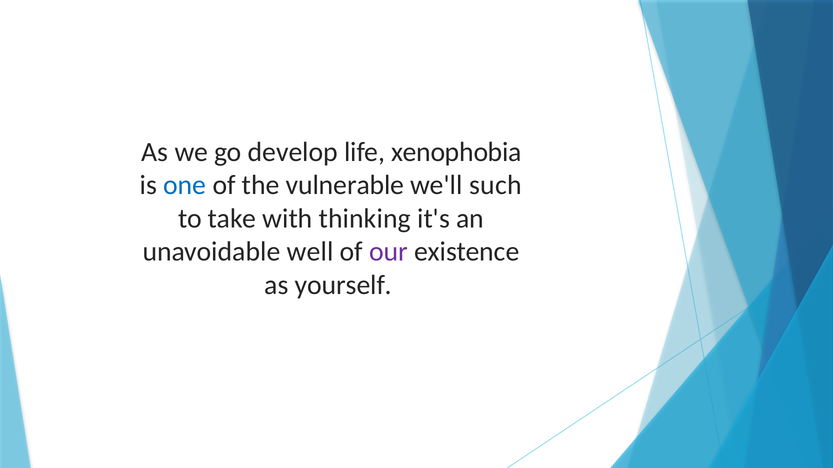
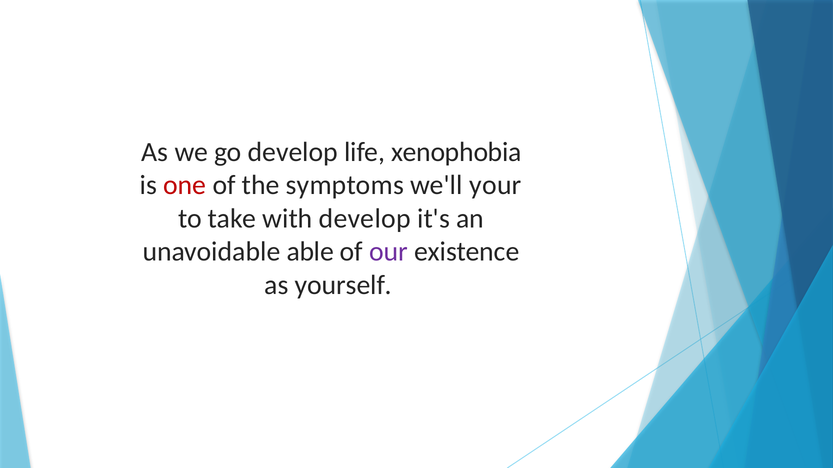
one colour: blue -> red (185, 185)
vulnerable: vulnerable -> symptoms (345, 185)
such: such -> your (495, 185)
with thinking: thinking -> develop (365, 219)
well: well -> able (310, 252)
